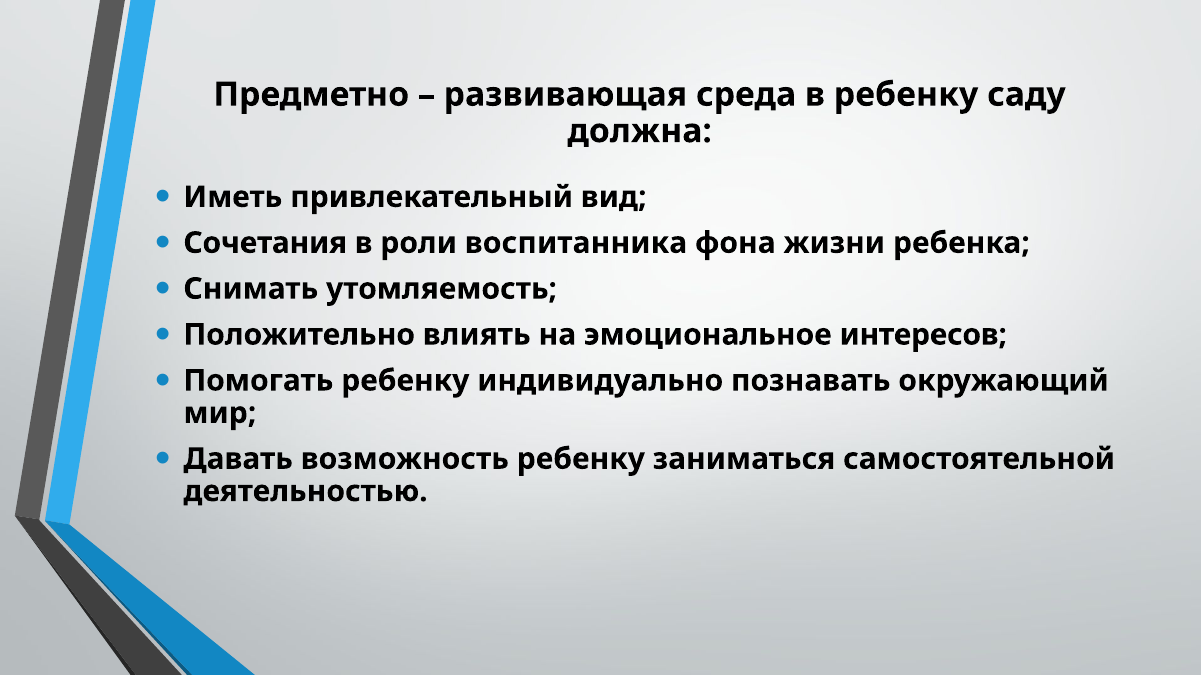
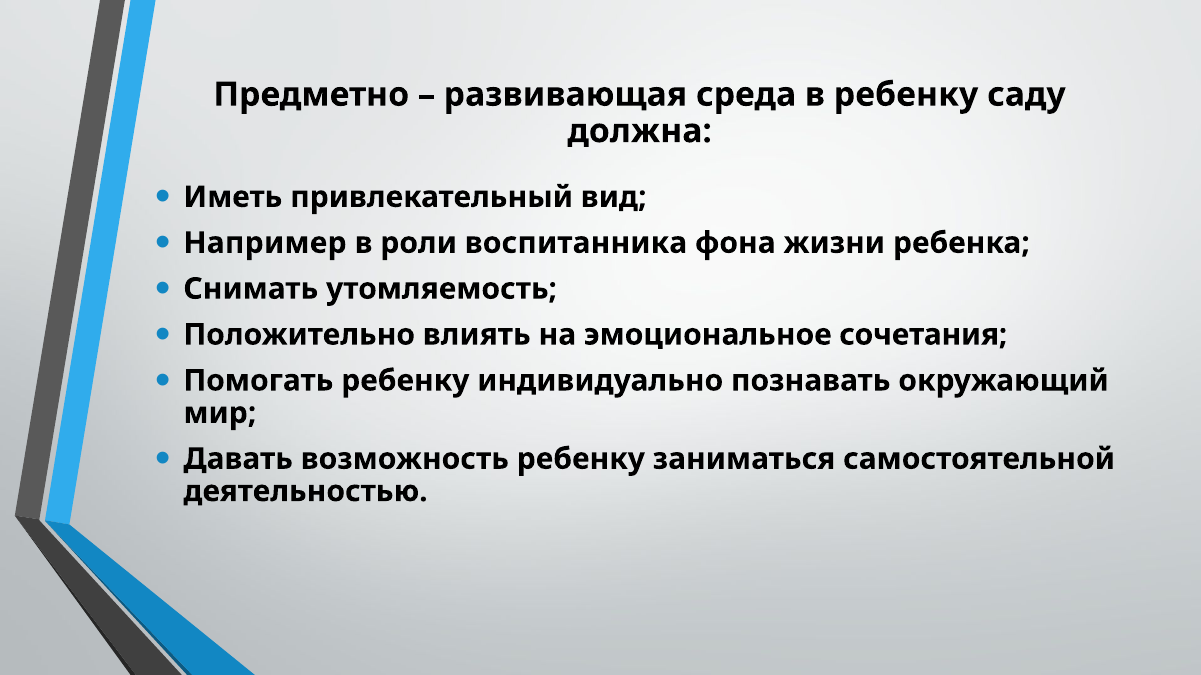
Сочетания: Сочетания -> Например (265, 243)
интересов: интересов -> сочетания (923, 335)
